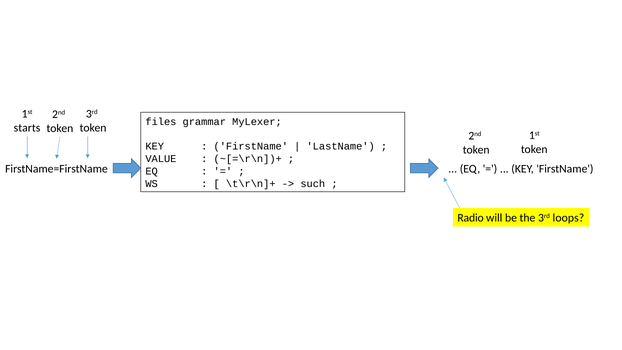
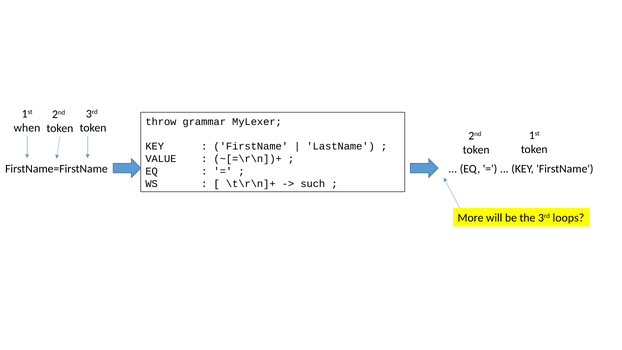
files: files -> throw (161, 122)
starts: starts -> when (27, 128)
Radio: Radio -> More (471, 218)
